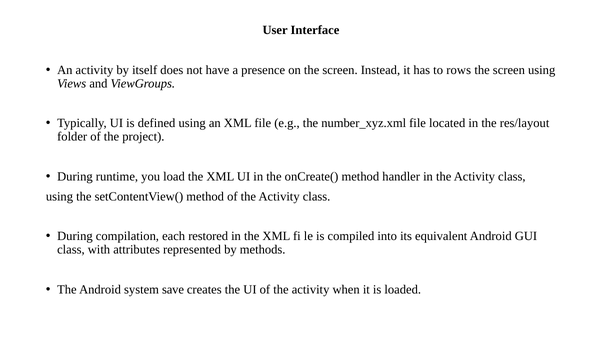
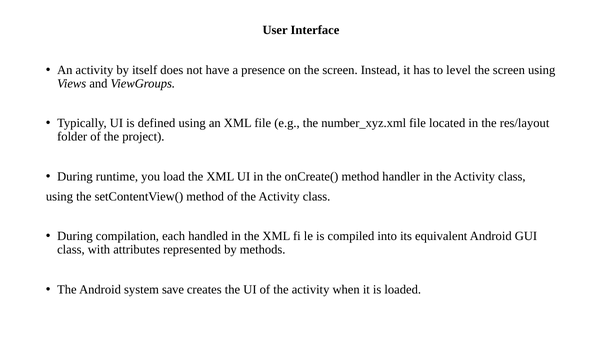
rows: rows -> level (459, 70)
restored: restored -> handled (208, 236)
